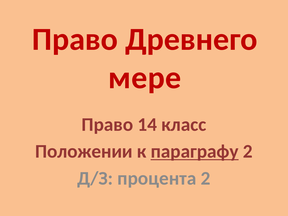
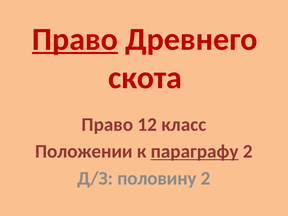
Право underline: none -> present (75, 39)
мере: мере -> скота (145, 78)
14: 14 -> 12 (147, 125)
процента: процента -> половину (157, 178)
